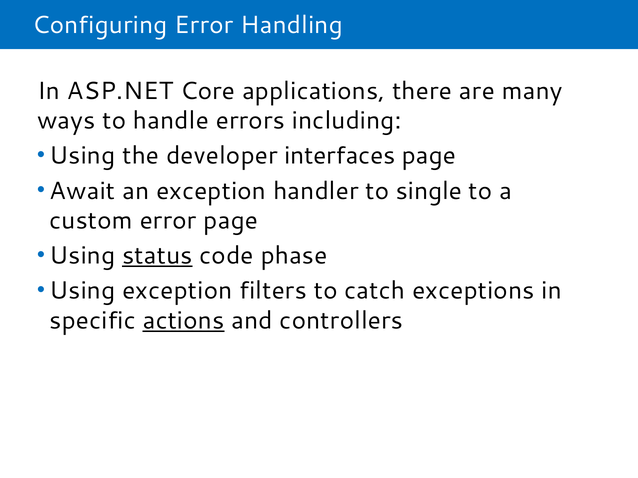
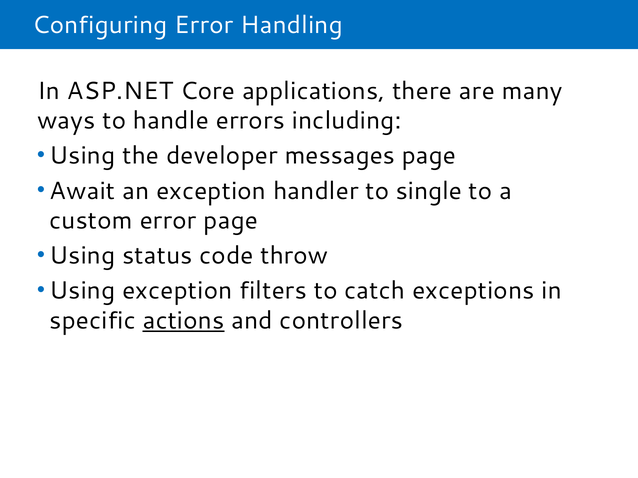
interfaces: interfaces -> messages (340, 156)
status underline: present -> none (157, 256)
phase: phase -> throw (294, 256)
